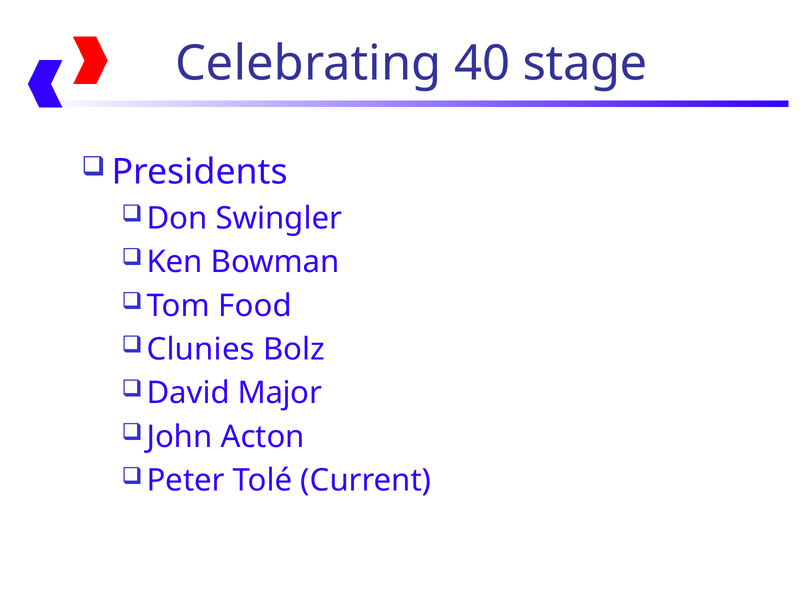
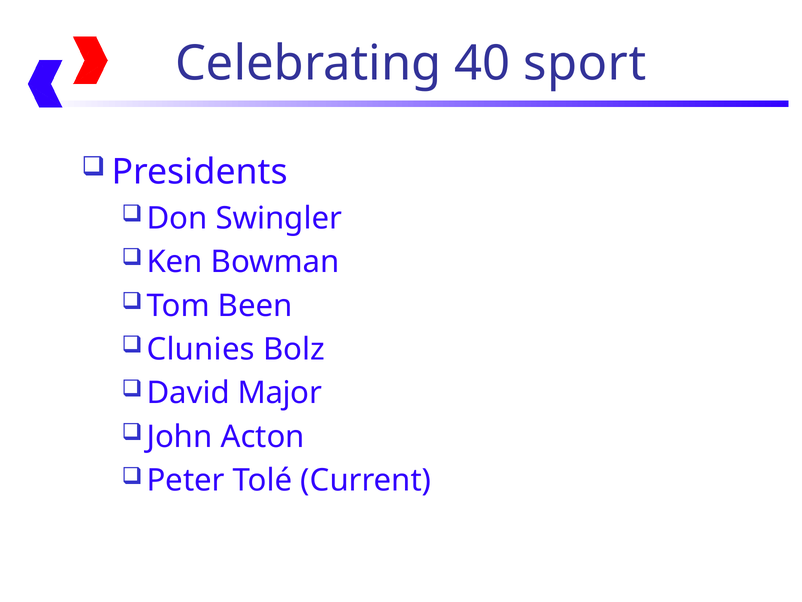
stage: stage -> sport (585, 64)
Food: Food -> Been (255, 305)
